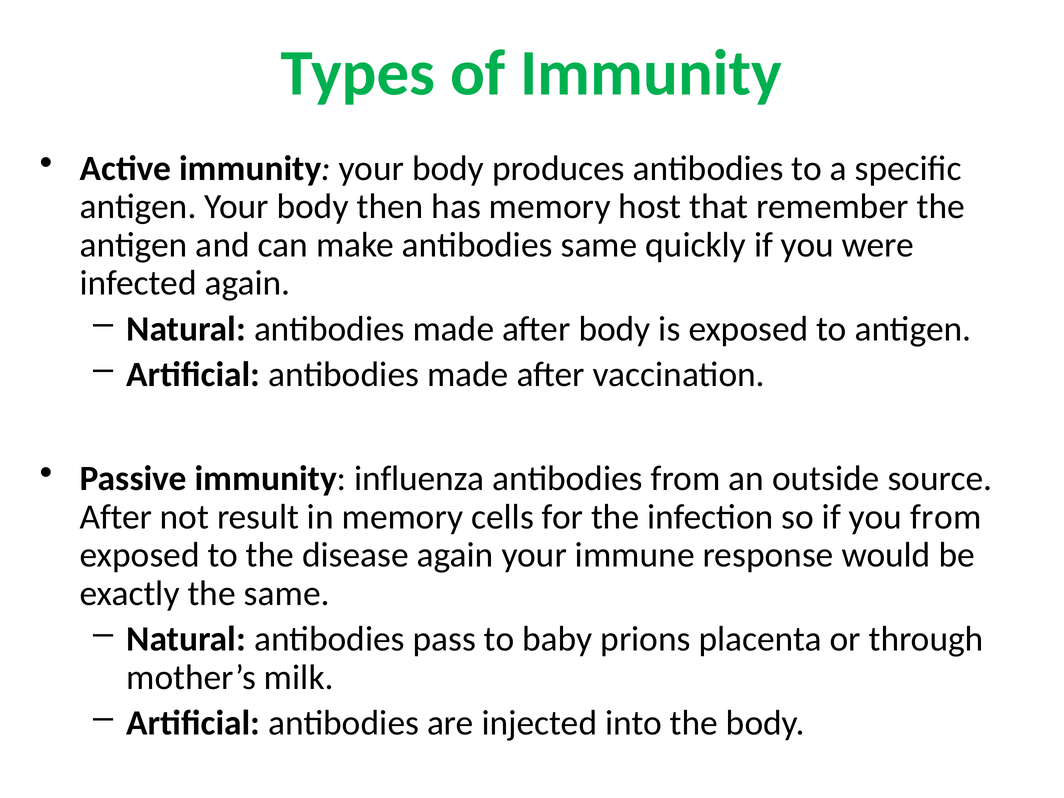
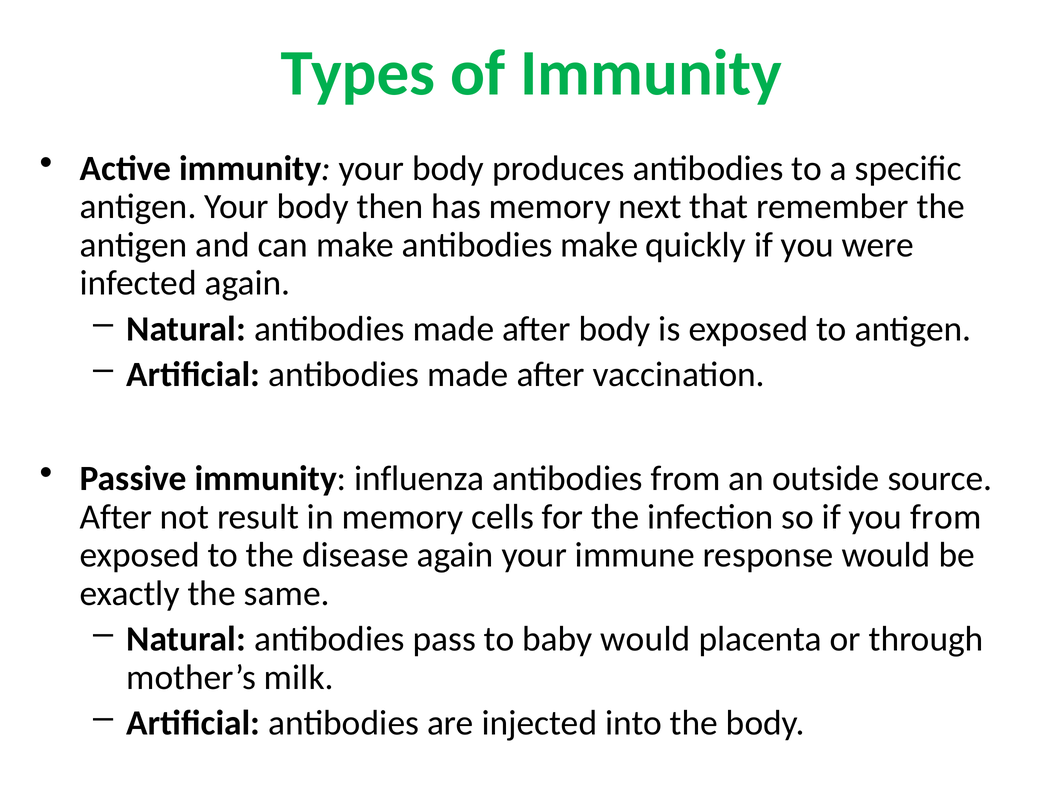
host: host -> next (650, 207)
antibodies same: same -> make (599, 245)
baby prions: prions -> would (645, 639)
